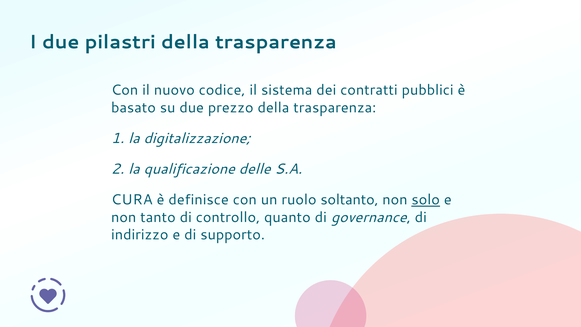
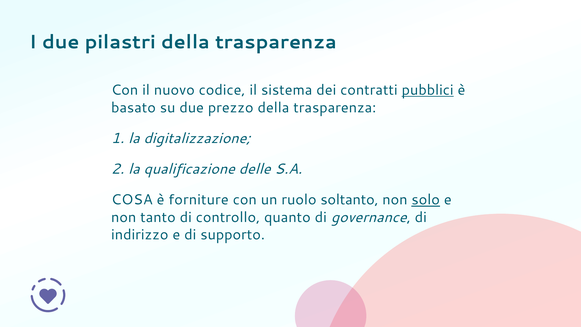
pubblici underline: none -> present (428, 90)
CURA: CURA -> COSA (132, 200)
definisce: definisce -> forniture (199, 200)
